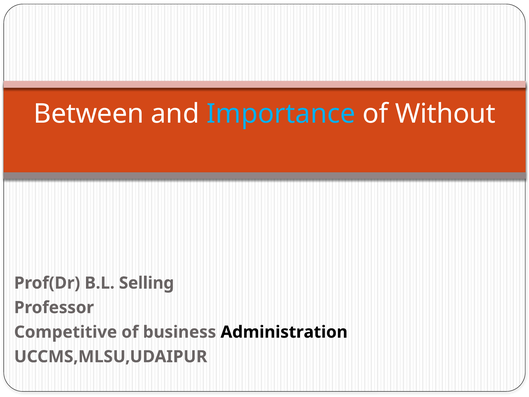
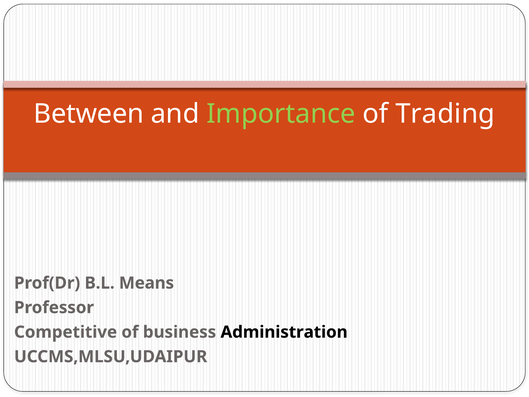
Importance colour: light blue -> light green (281, 114)
Without: Without -> Trading (445, 114)
Selling: Selling -> Means (146, 283)
